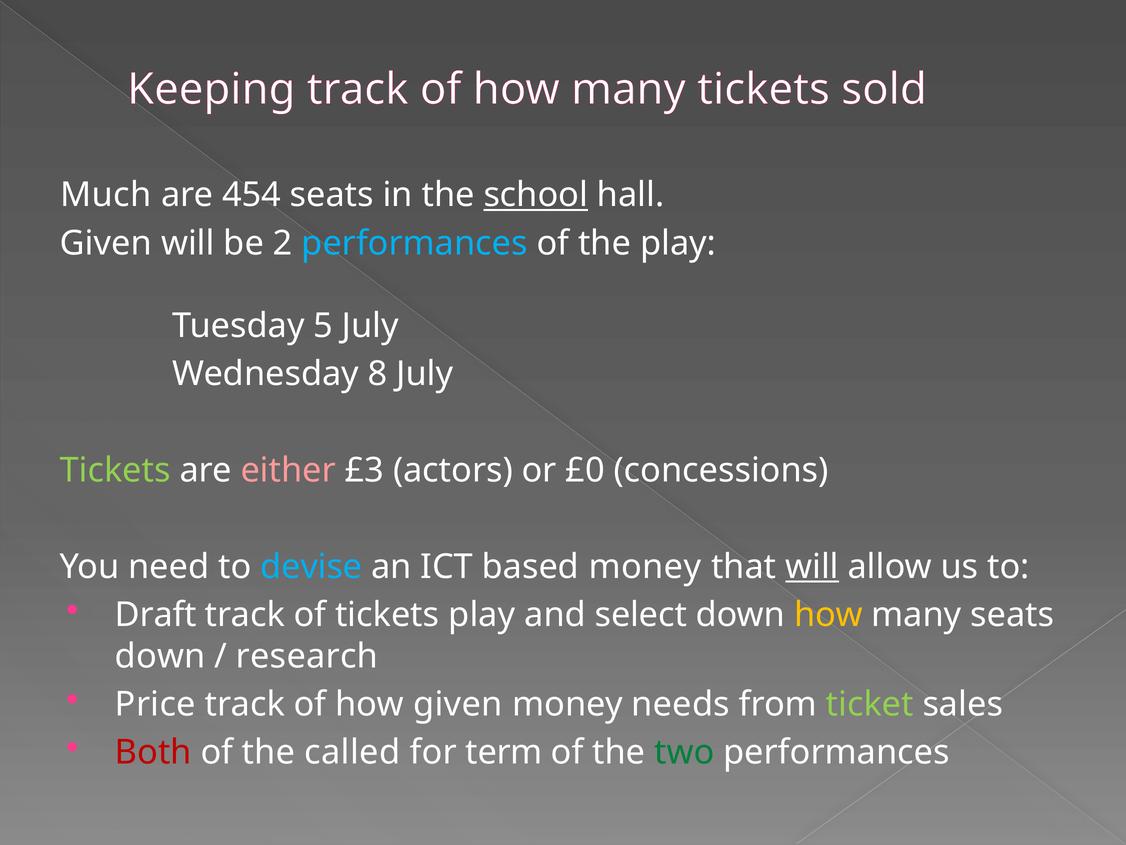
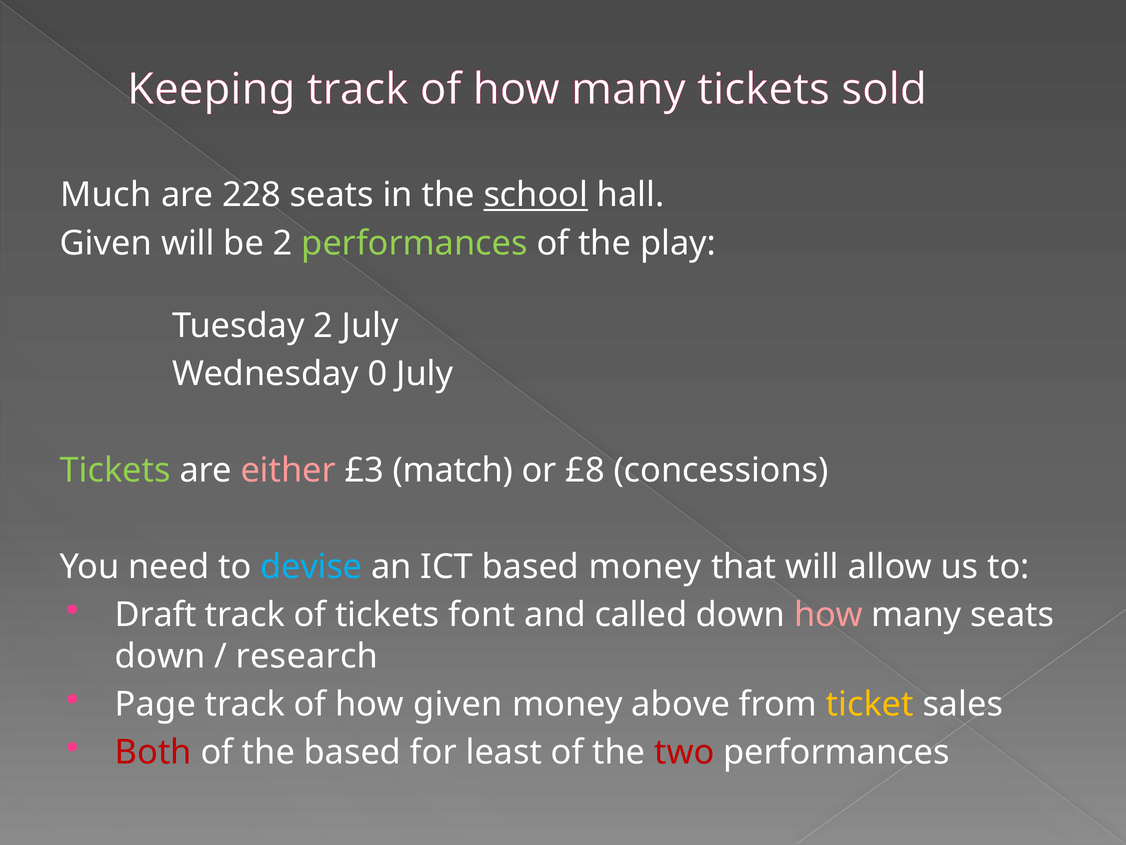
454: 454 -> 228 (252, 195)
performances colour: light blue -> light green (415, 243)
Tuesday 5: 5 -> 2 (323, 326)
8: 8 -> 0 (378, 374)
actors: actors -> match (453, 470)
£0: £0 -> £8 (585, 470)
will underline: present -> none (812, 566)
tickets play: play -> font (482, 615)
select: select -> called (641, 615)
how colour: yellow -> pink (828, 615)
Price: Price -> Page (155, 704)
needs: needs -> above (681, 704)
ticket colour: light green -> yellow (870, 704)
the called: called -> based (352, 752)
term: term -> least (504, 752)
two colour: green -> red (684, 752)
